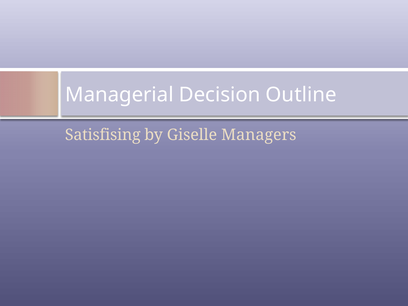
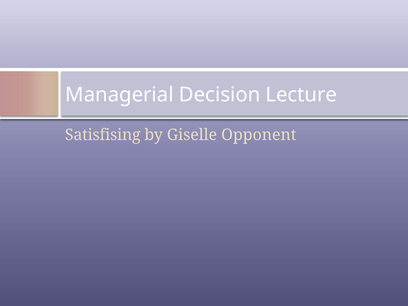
Outline: Outline -> Lecture (301, 95)
Managers: Managers -> Opponent (259, 135)
